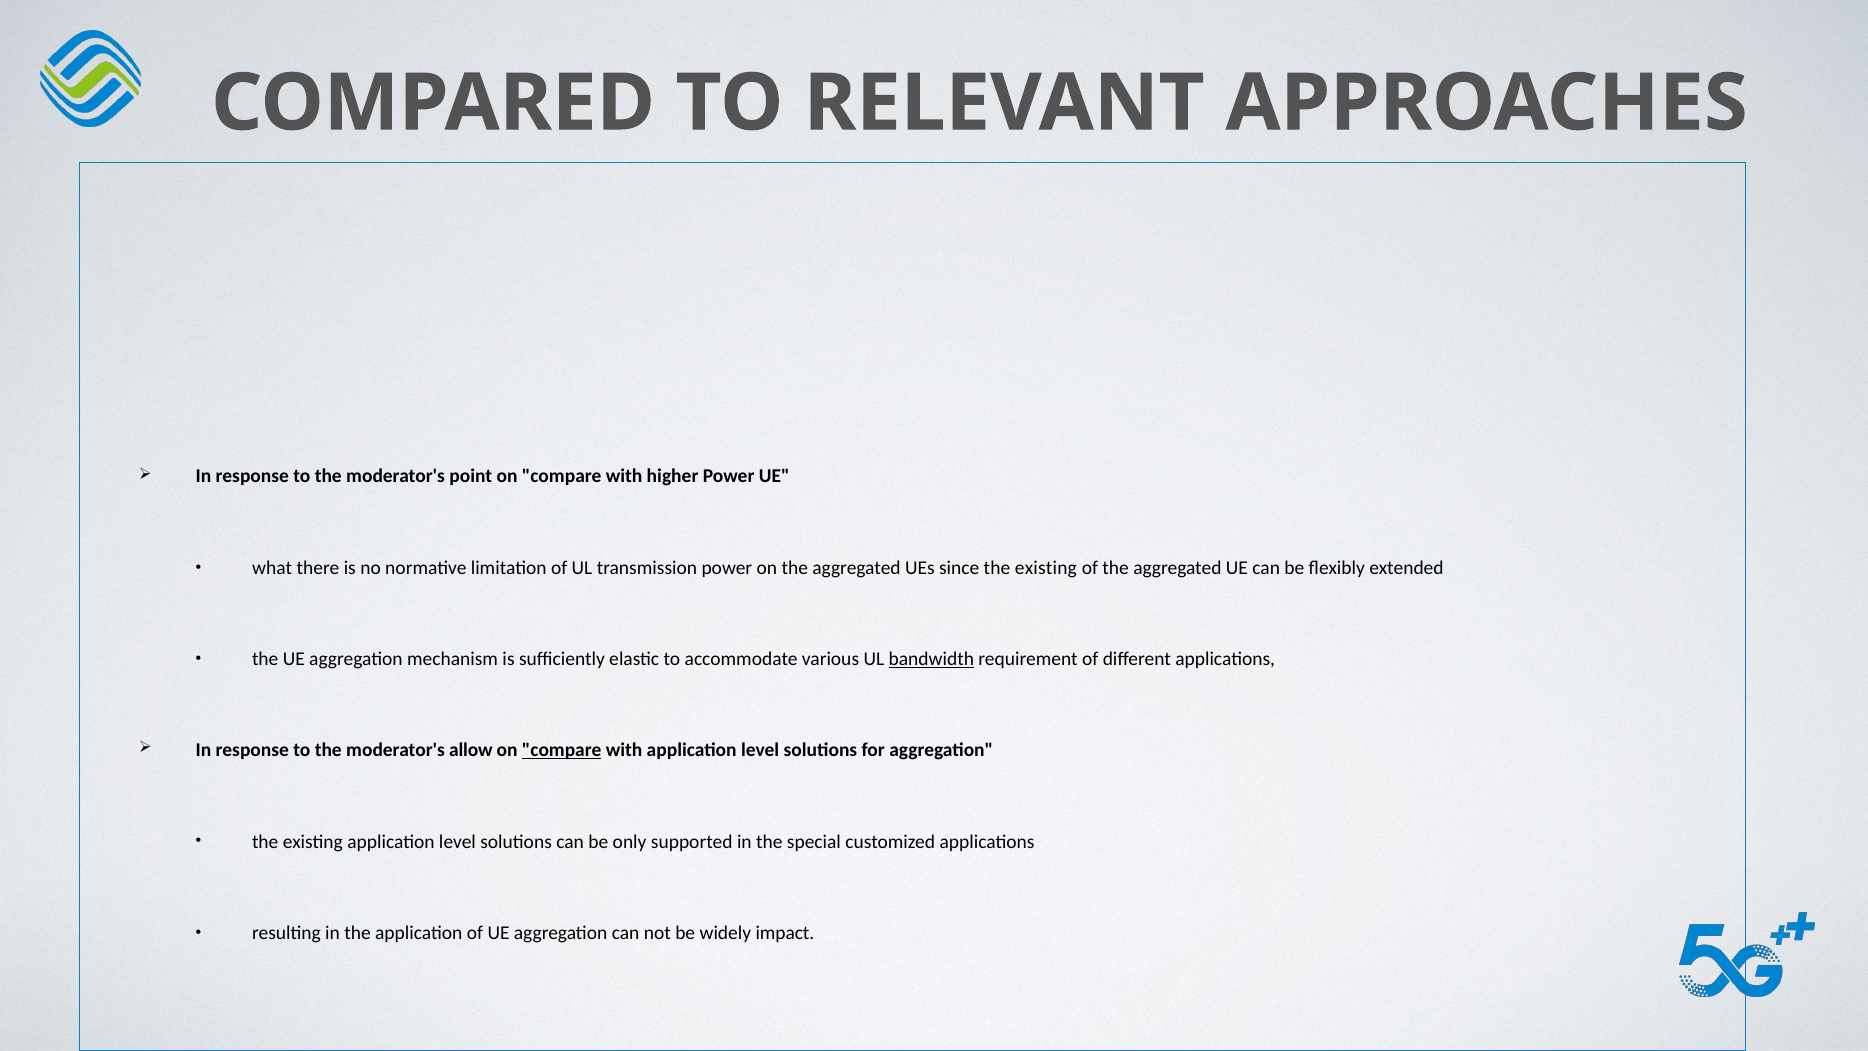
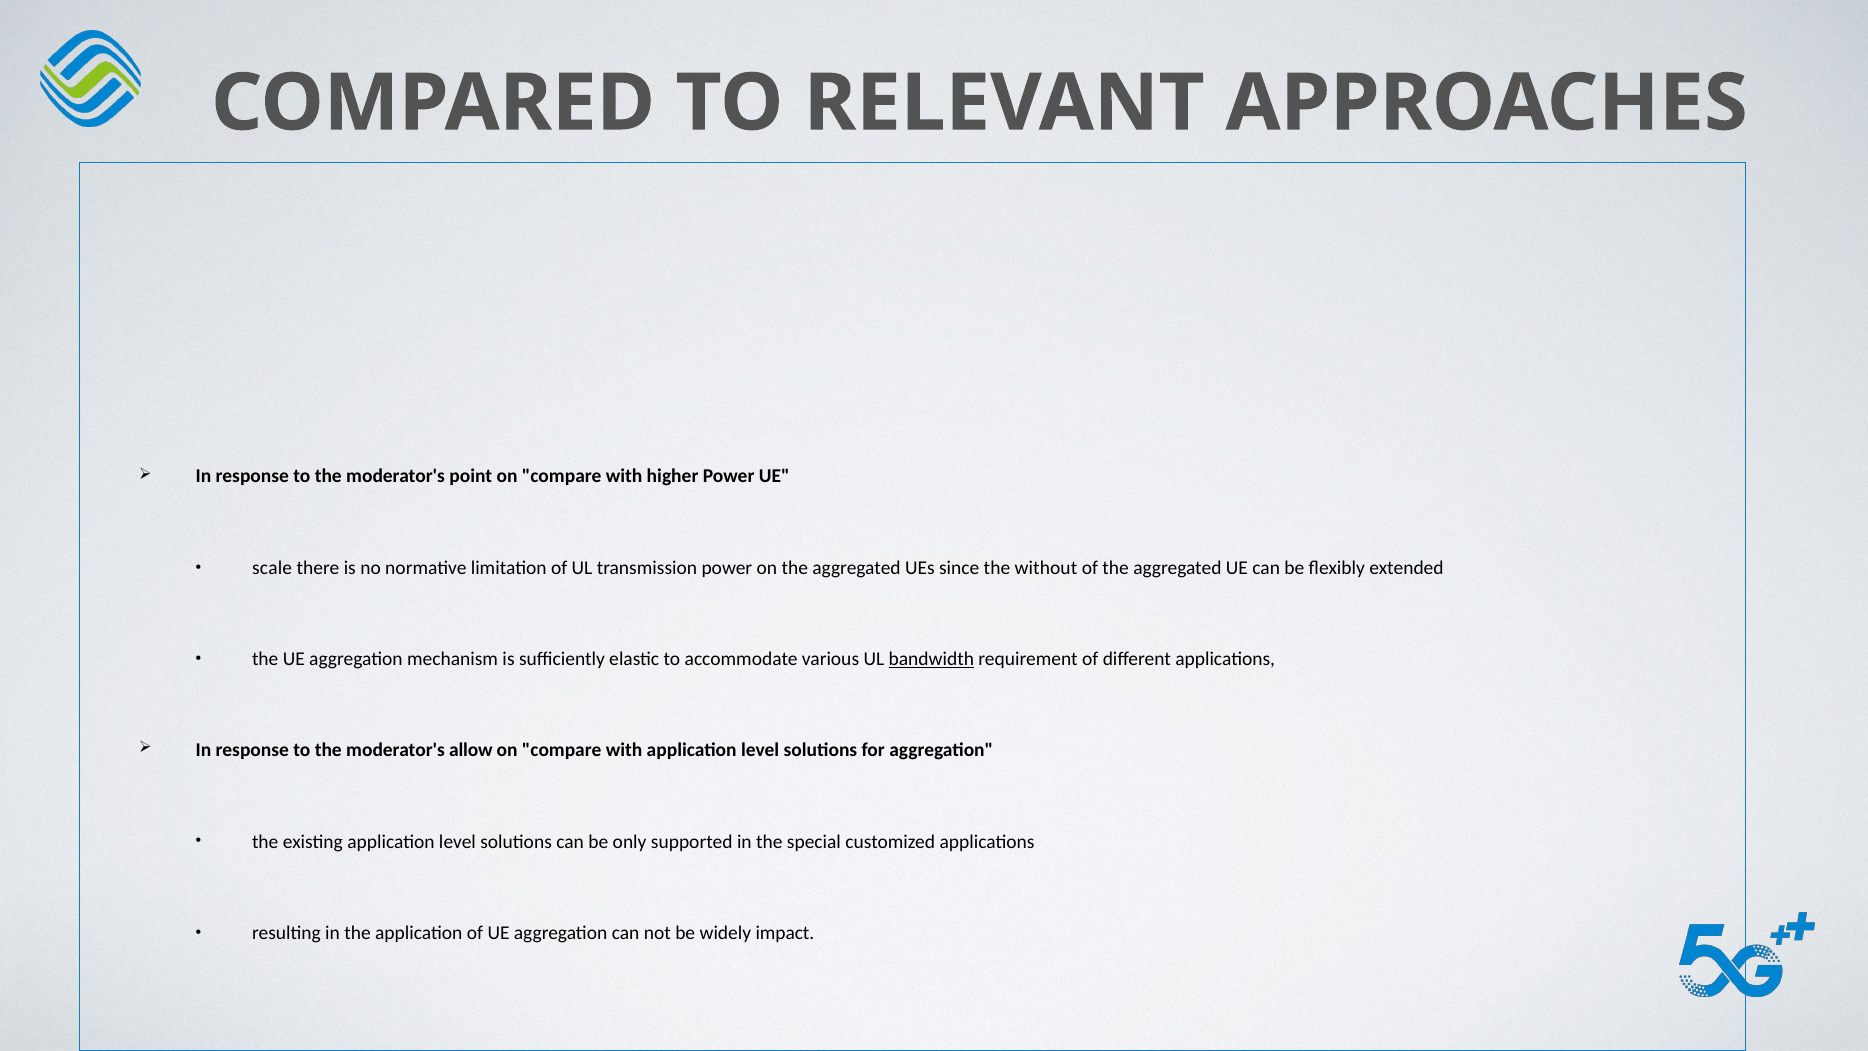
what: what -> scale (272, 568)
since the existing: existing -> without (1046, 568)
compare underline: present -> none (562, 750)
